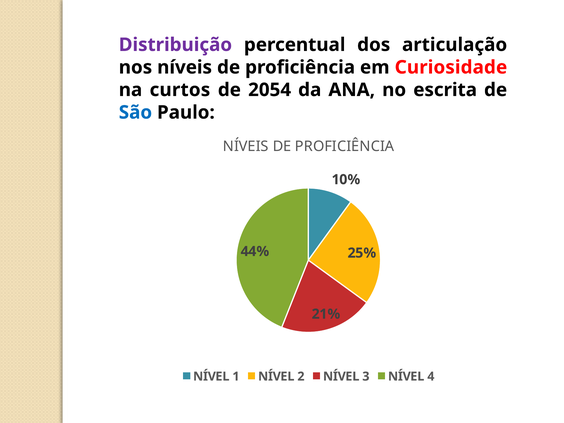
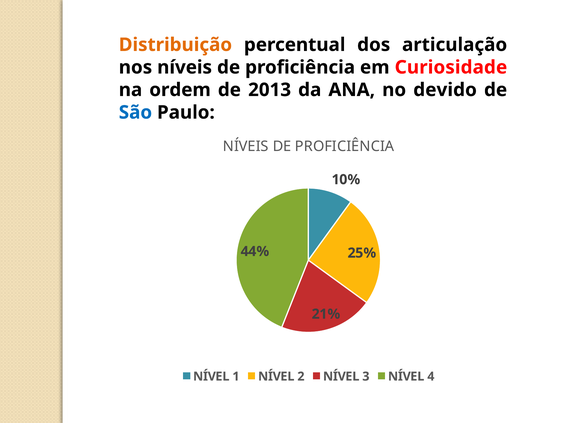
Distribuição colour: purple -> orange (175, 45)
curtos: curtos -> ordem (180, 90)
2054: 2054 -> 2013 (270, 90)
escrita: escrita -> devido (445, 90)
